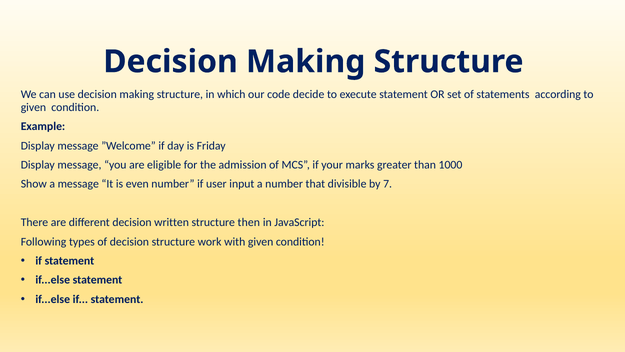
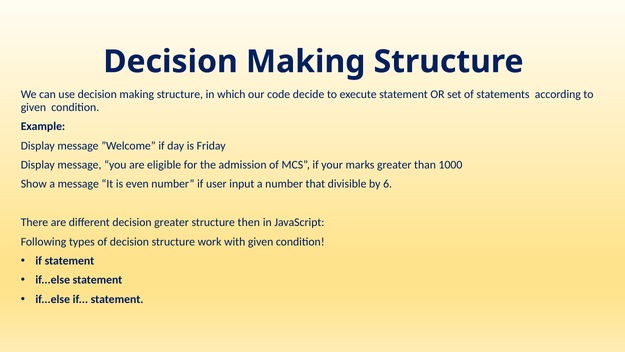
7: 7 -> 6 (388, 184)
decision written: written -> greater (172, 222)
